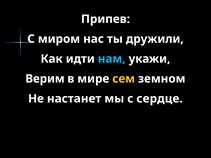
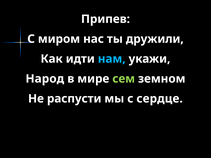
Верим: Верим -> Народ (45, 79)
сем colour: yellow -> light green (124, 79)
настанет: настанет -> распусти (74, 99)
